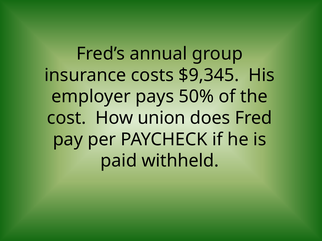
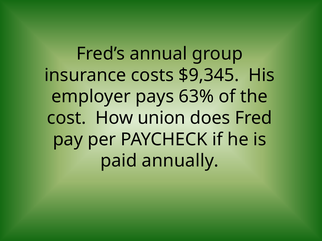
50%: 50% -> 63% (196, 97)
withheld: withheld -> annually (180, 161)
